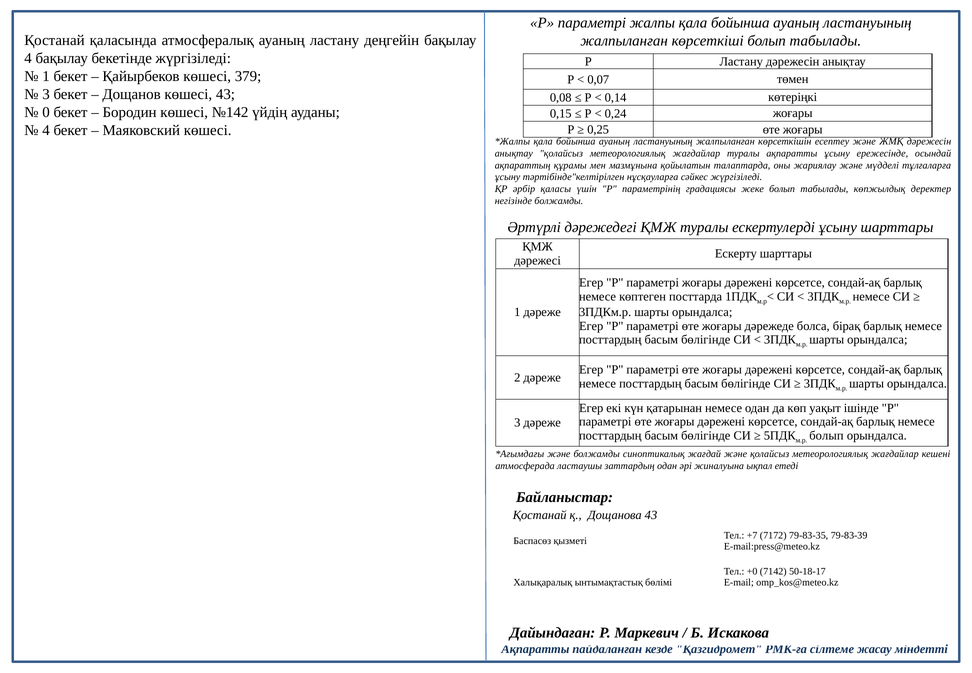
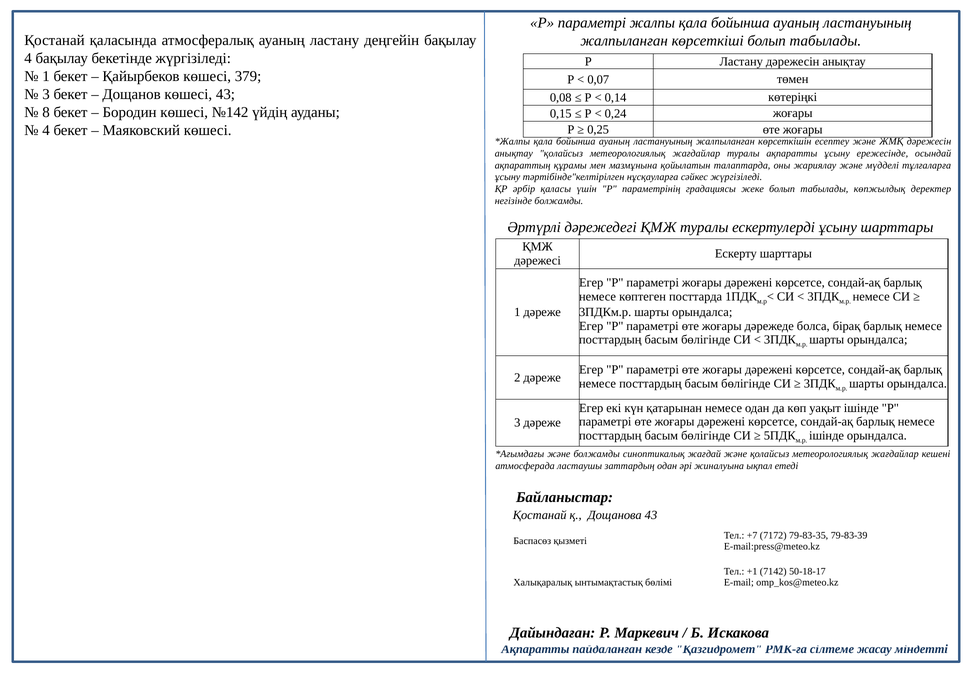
0: 0 -> 8 (46, 112)
болып: болып -> ішінде (827, 436)
+0: +0 -> +1 (752, 571)
